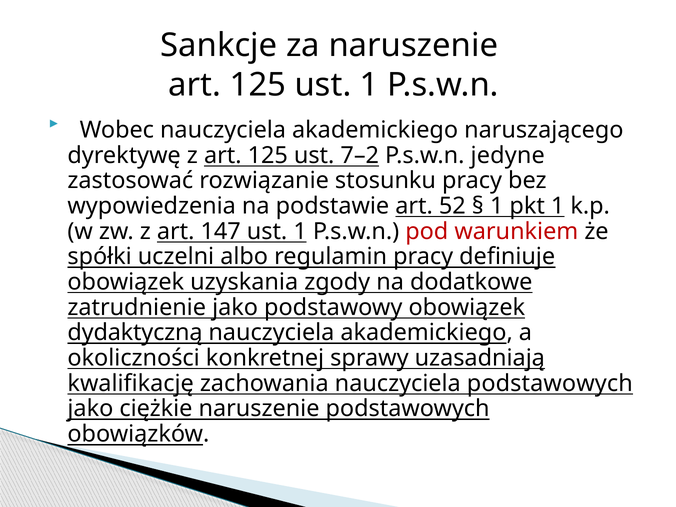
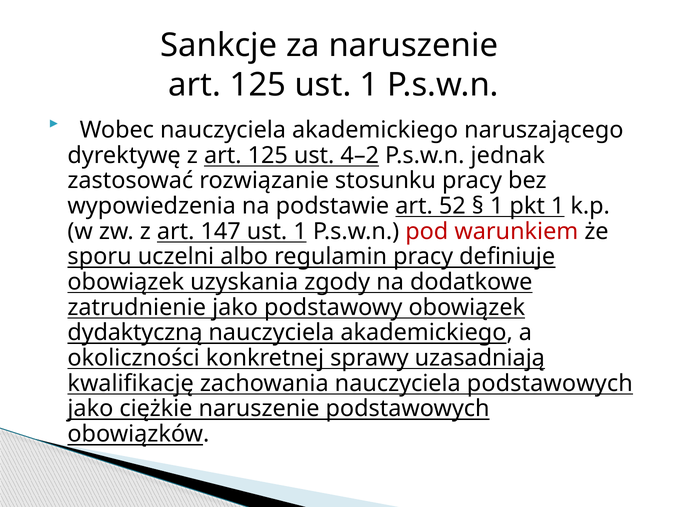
7–2: 7–2 -> 4–2 (360, 155)
jedyne: jedyne -> jednak (508, 155)
spółki: spółki -> sporu (100, 257)
